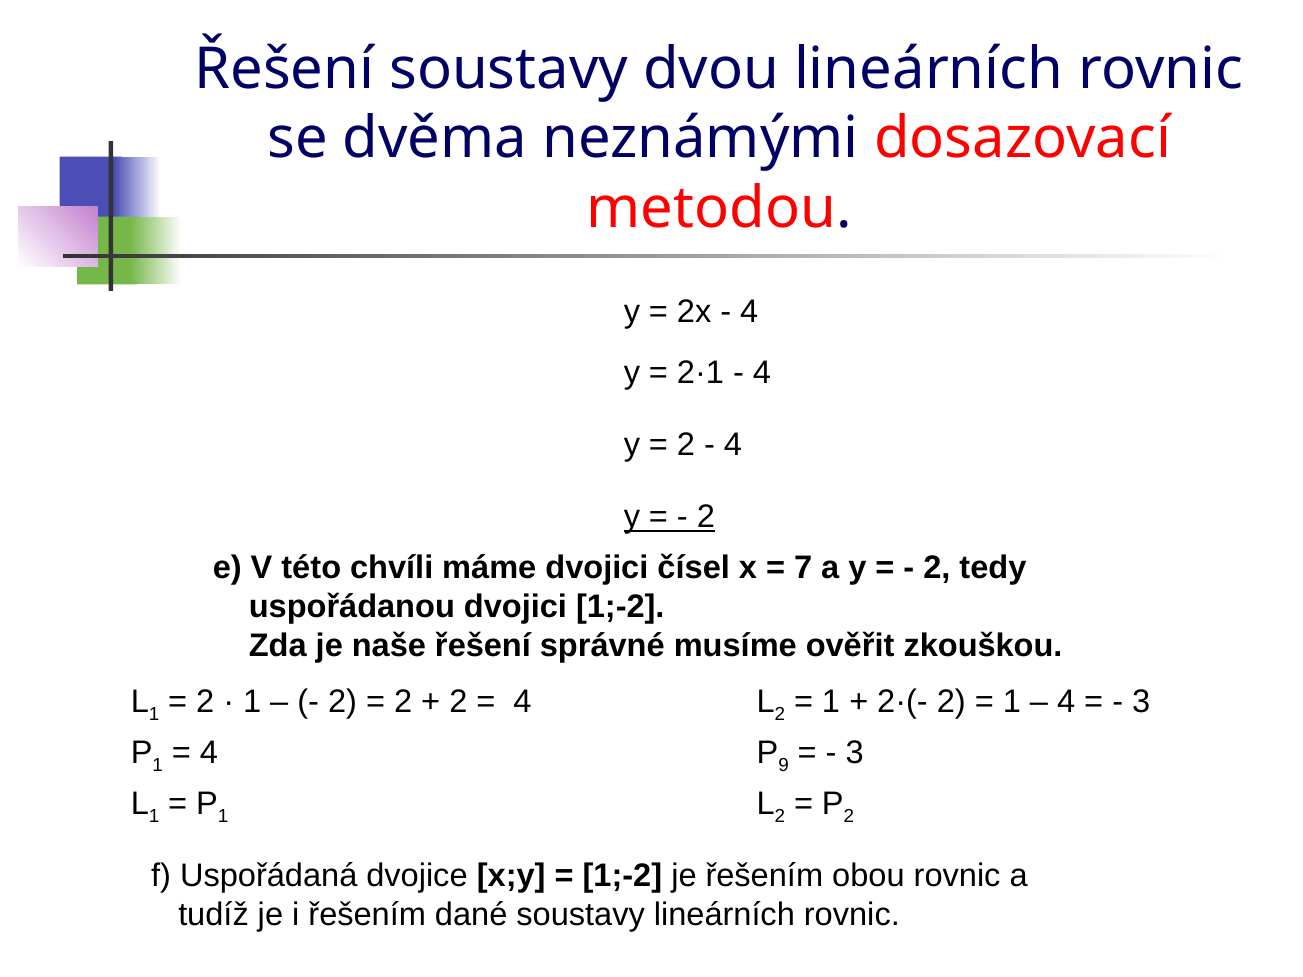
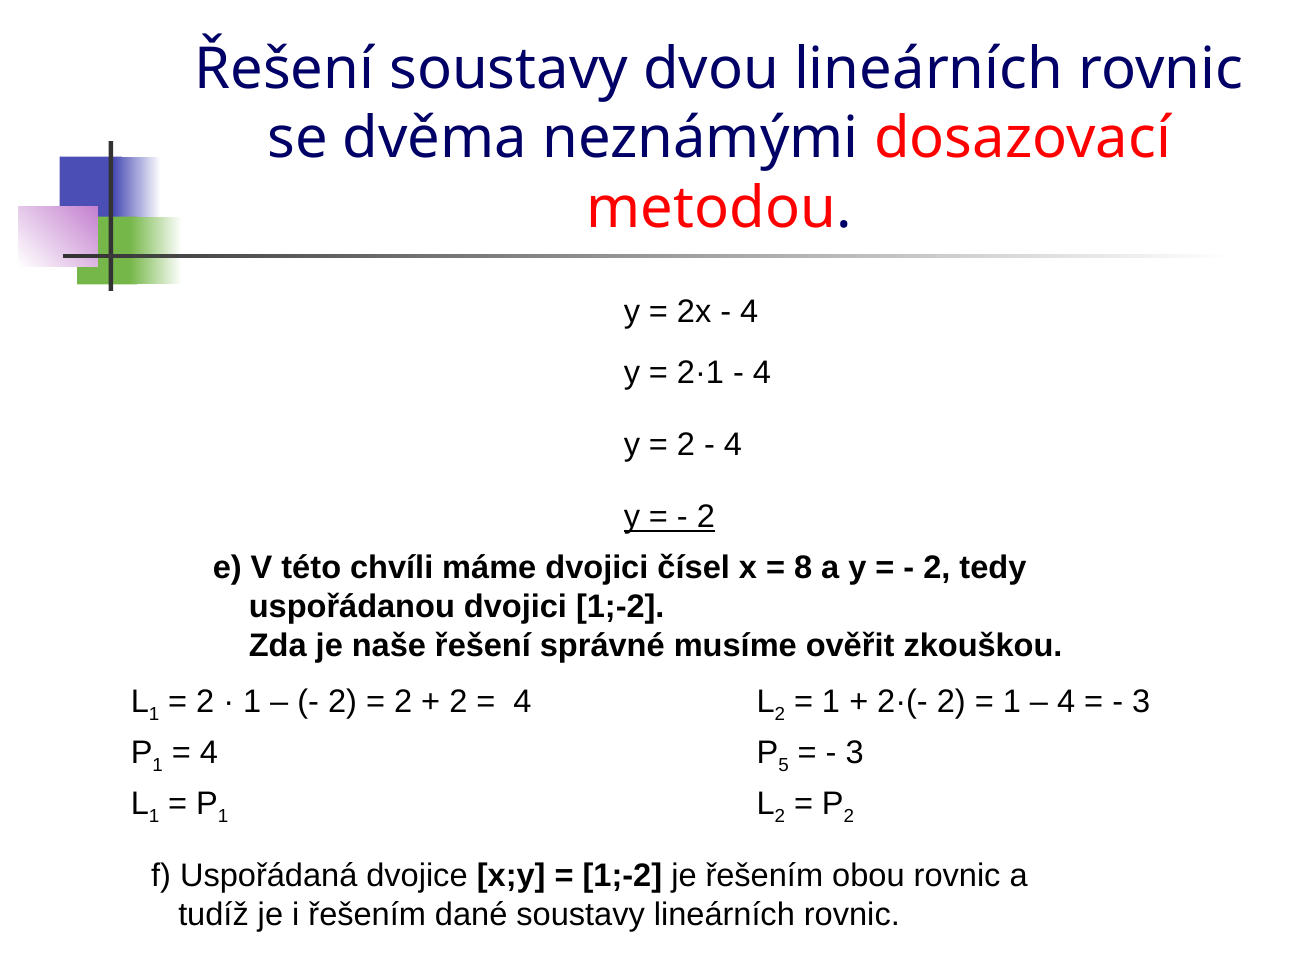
7: 7 -> 8 (803, 568)
9: 9 -> 5 (784, 765)
